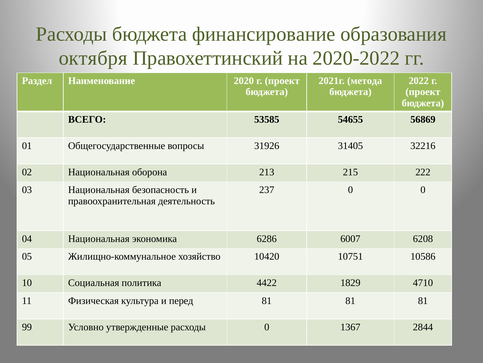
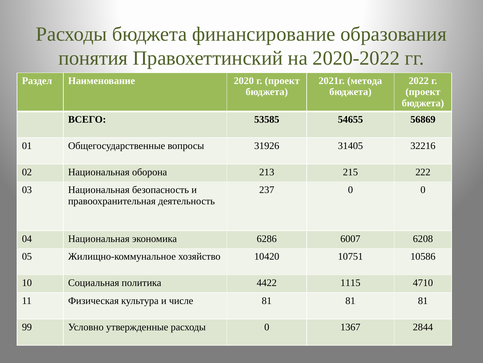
октября: октября -> понятия (93, 58)
1829: 1829 -> 1115 (350, 282)
перед: перед -> числе (181, 300)
